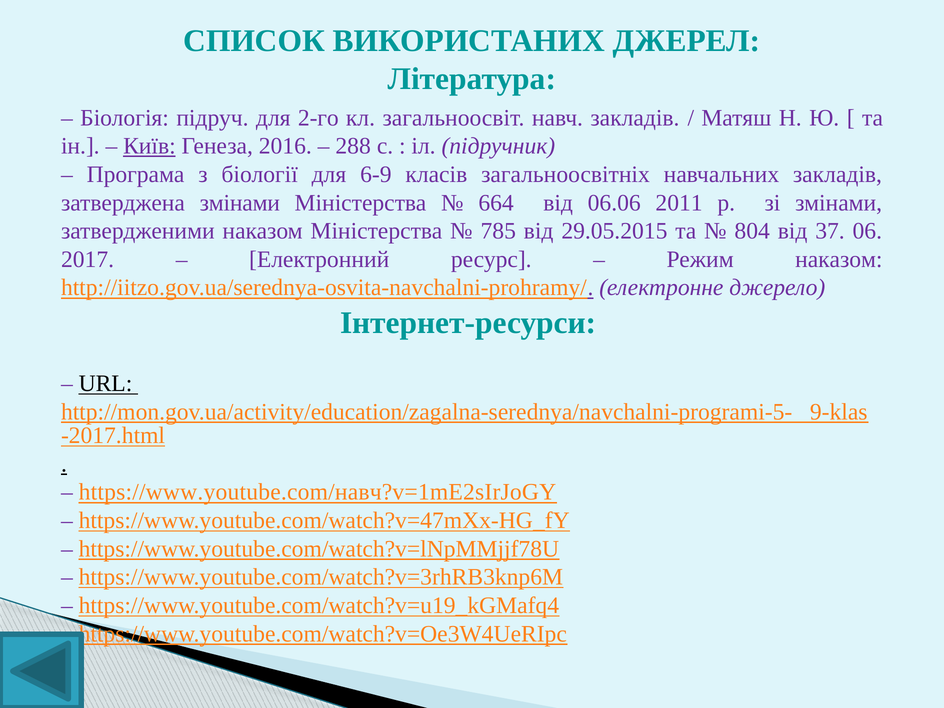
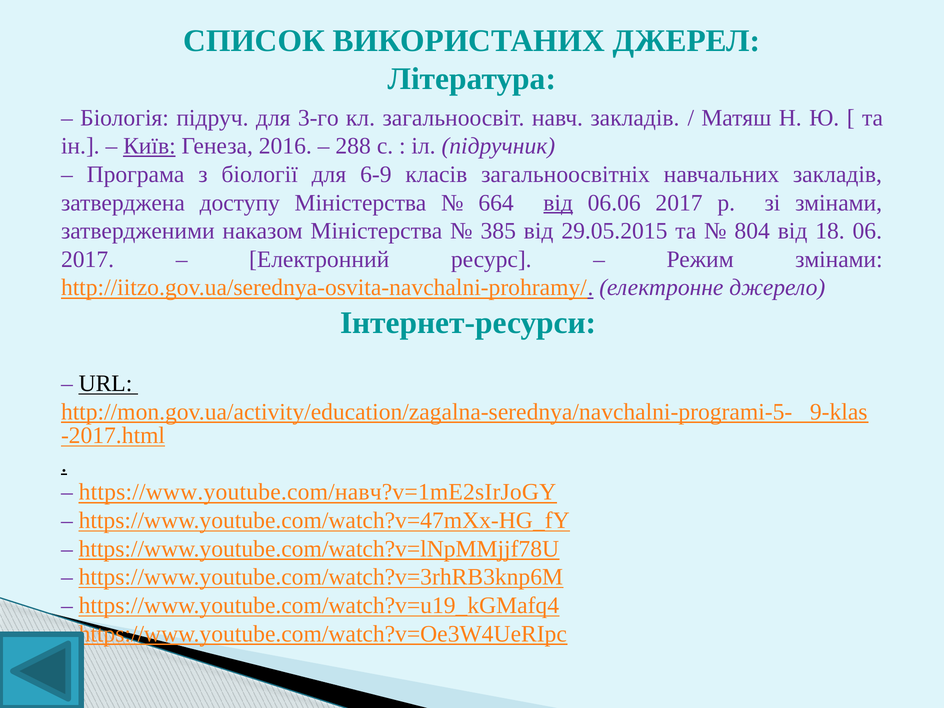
2-го: 2-го -> 3-го (318, 118)
затверджена змінами: змінами -> доступу (240, 203)
від underline: none -> present (558, 203)
06.06 2011: 2011 -> 2017 (679, 203)
785: 785 -> 385 (498, 231)
37: 37 -> 18 (830, 231)
Режим наказом: наказом -> змінами (839, 259)
